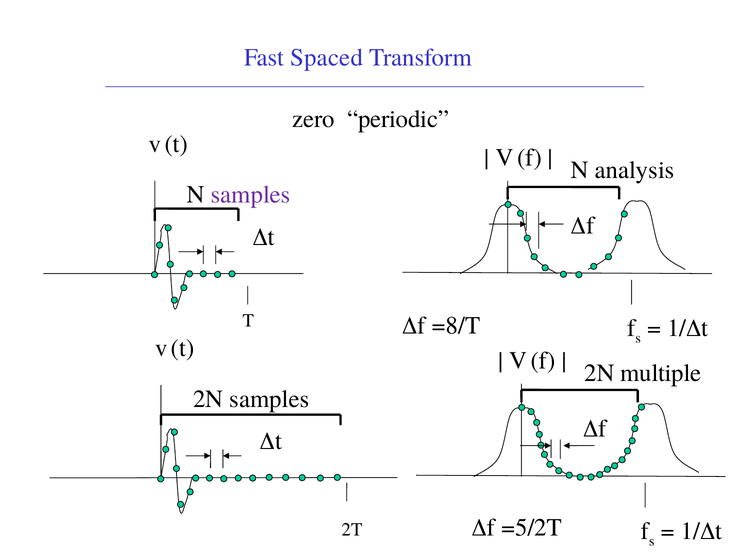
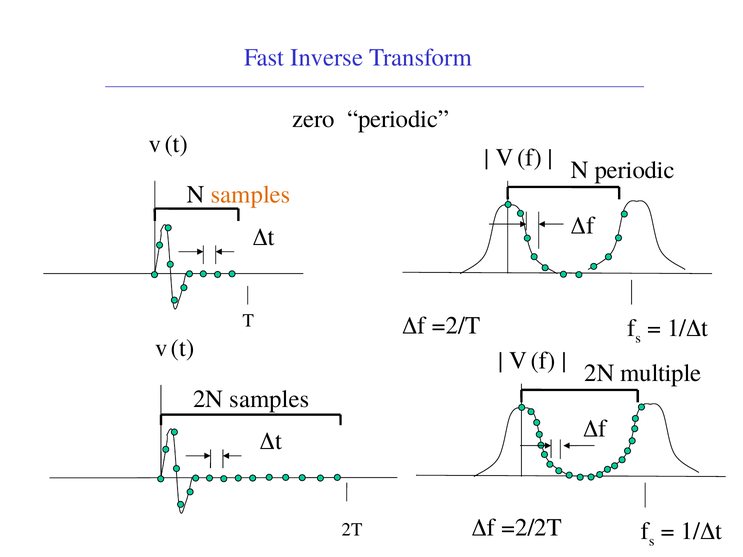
Spaced: Spaced -> Inverse (327, 57)
N analysis: analysis -> periodic (635, 170)
samples colour: purple -> orange (251, 195)
=8/T: =8/T -> =2/T (456, 326)
=5/2T: =5/2T -> =2/2T (532, 528)
